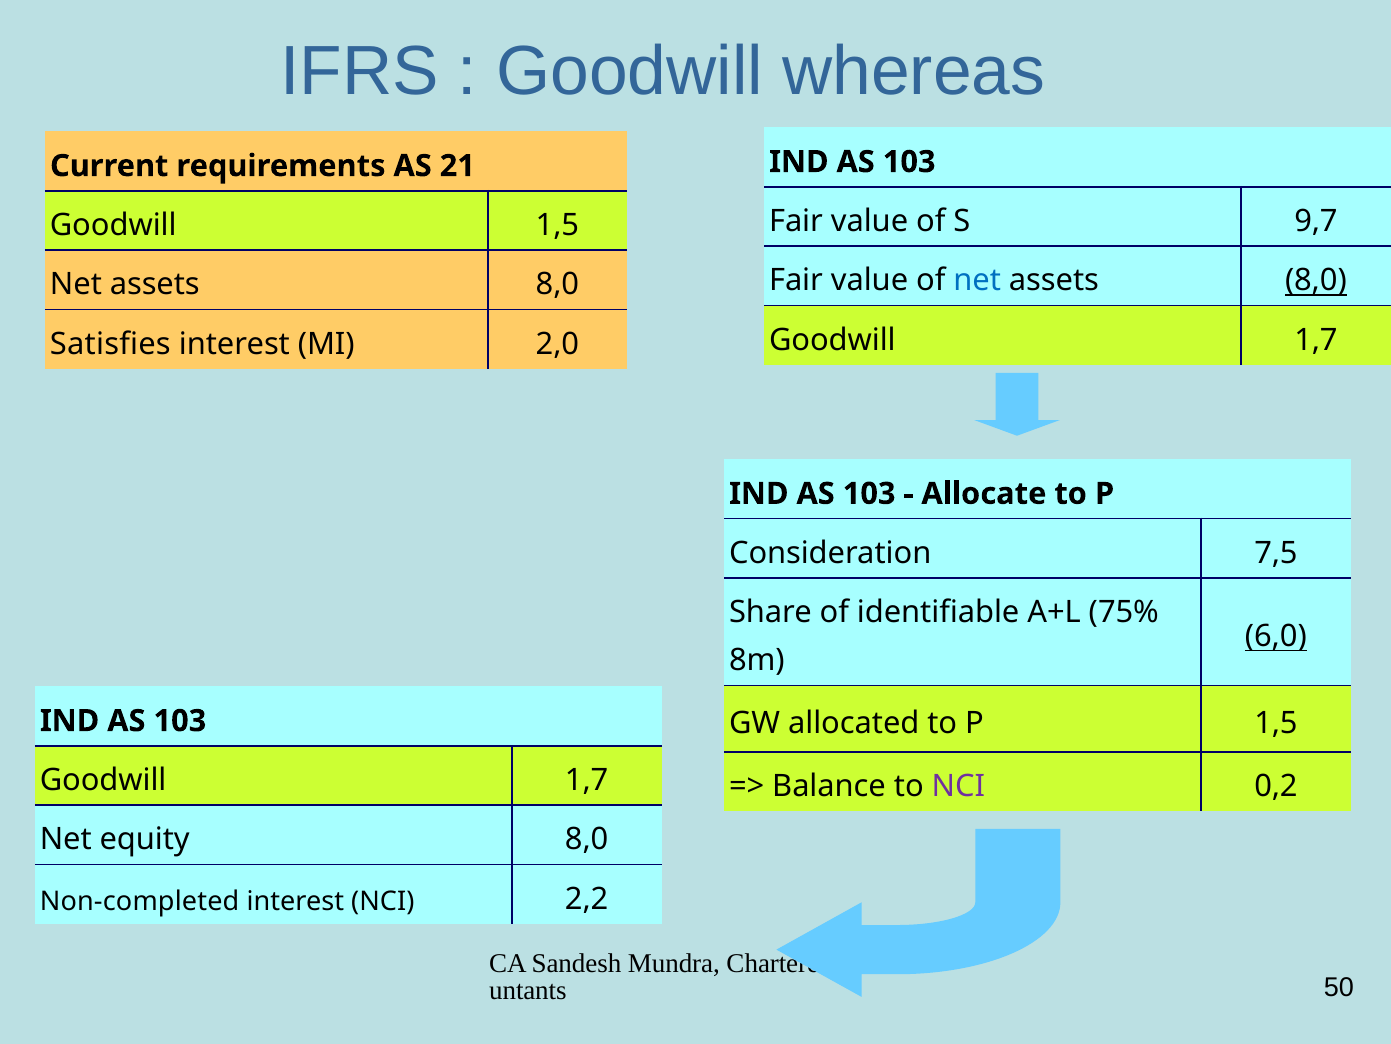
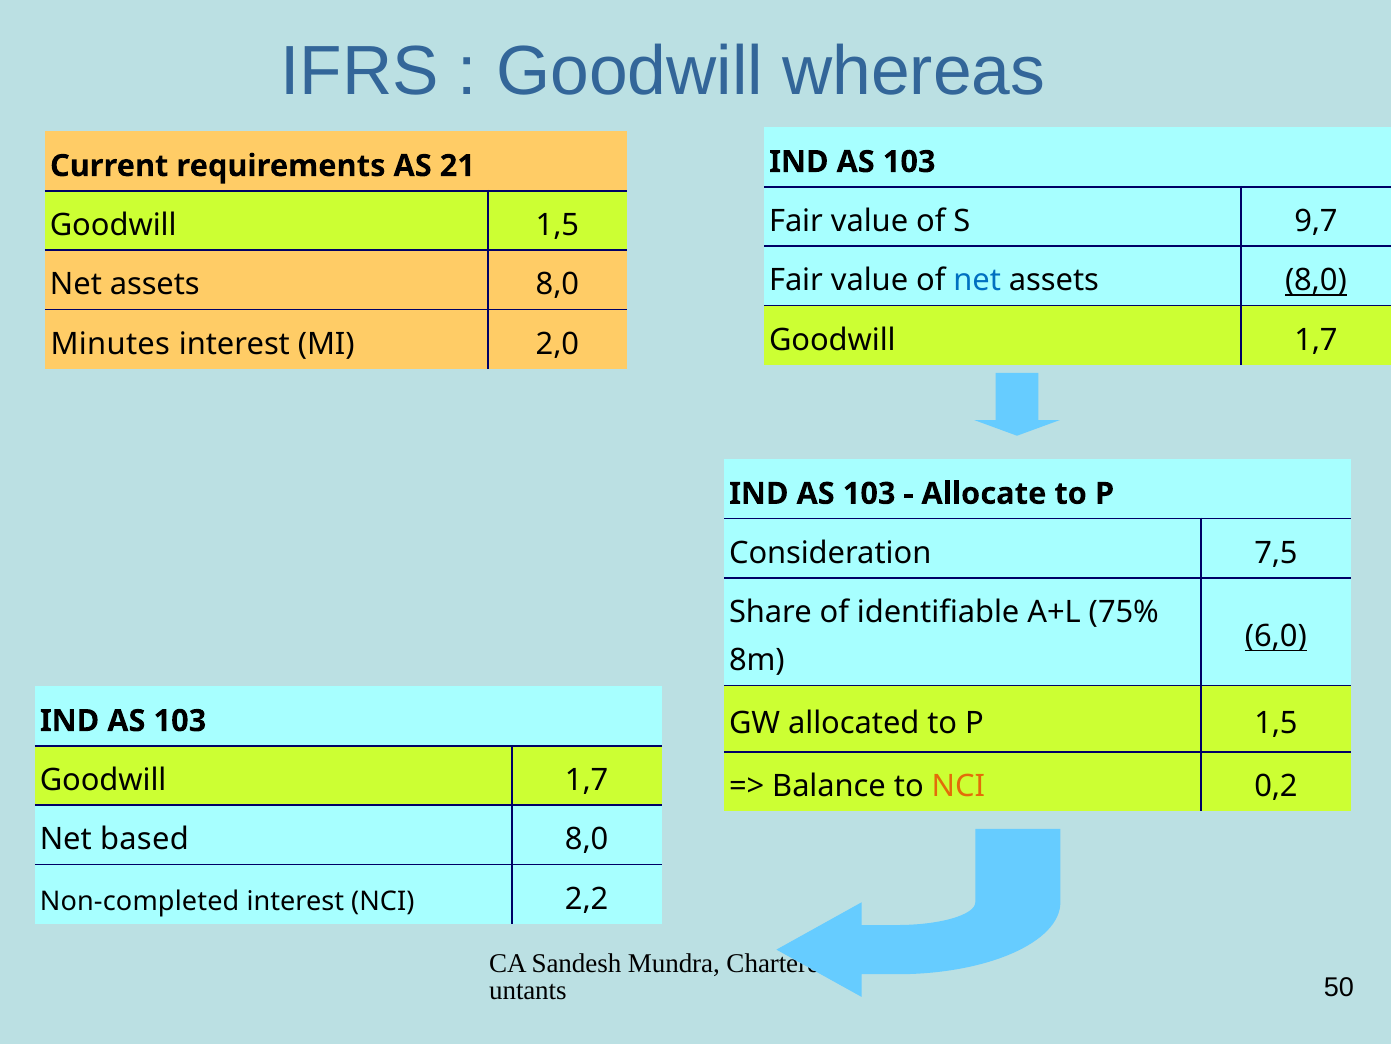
Satisfies: Satisfies -> Minutes (110, 344)
NCI colour: purple -> orange (958, 786)
equity: equity -> based (144, 839)
